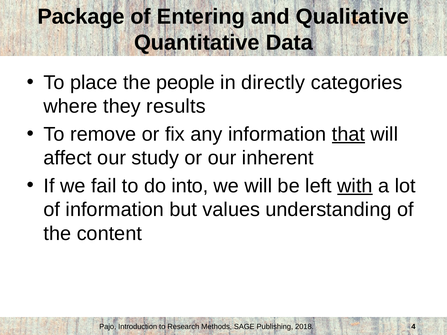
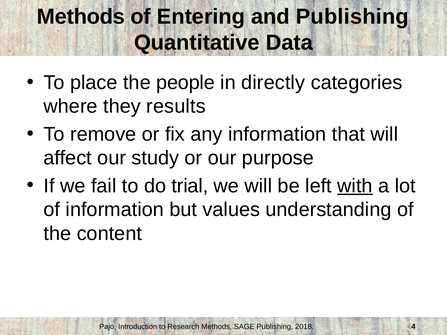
Package: Package -> Methods (81, 17)
and Qualitative: Qualitative -> Publishing (352, 17)
that underline: present -> none (348, 134)
inherent: inherent -> purpose (278, 158)
into: into -> trial (190, 186)
